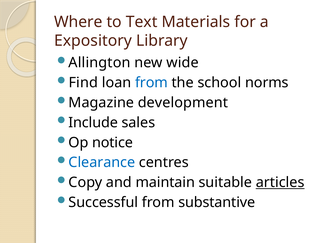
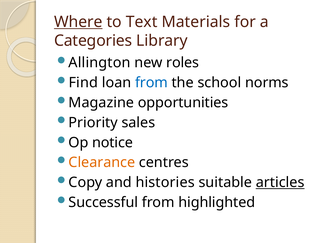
Where underline: none -> present (78, 22)
Expository: Expository -> Categories (93, 41)
wide: wide -> roles (183, 63)
development: development -> opportunities (183, 103)
Include: Include -> Priority (93, 123)
Clearance colour: blue -> orange (102, 162)
maintain: maintain -> histories (165, 182)
substantive: substantive -> highlighted (217, 202)
